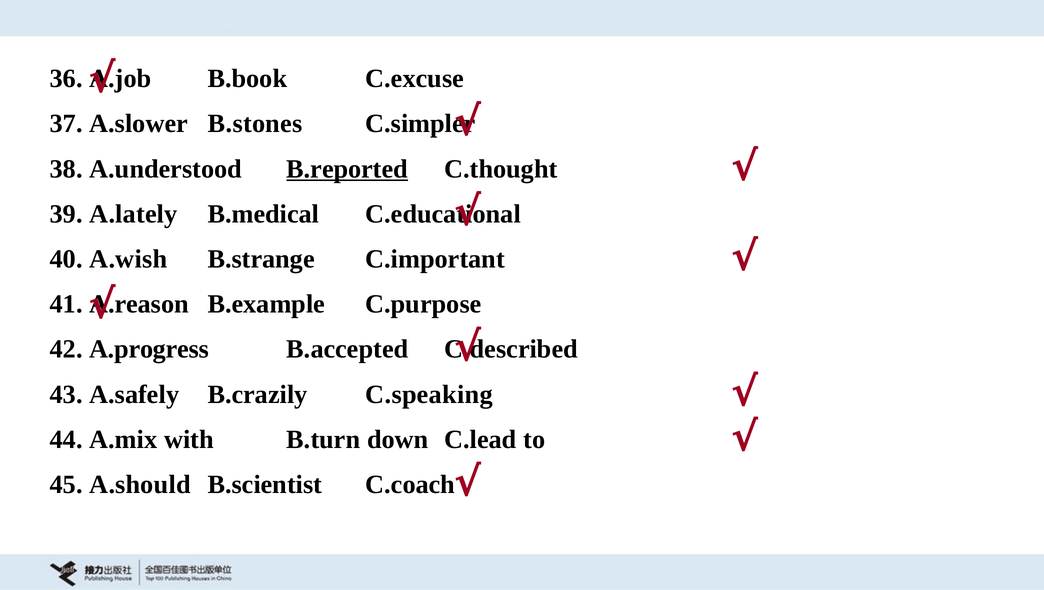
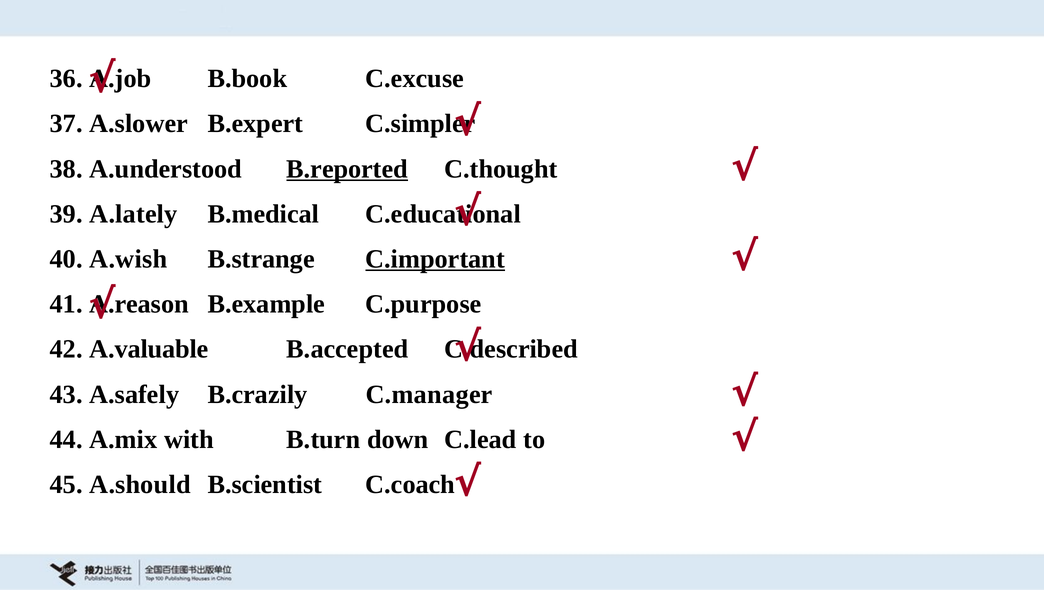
B.stones: B.stones -> B.expert (255, 124)
C.important underline: none -> present (435, 259)
A.progress: A.progress -> A.valuable (149, 350)
C.speaking: C.speaking -> C.manager (429, 395)
